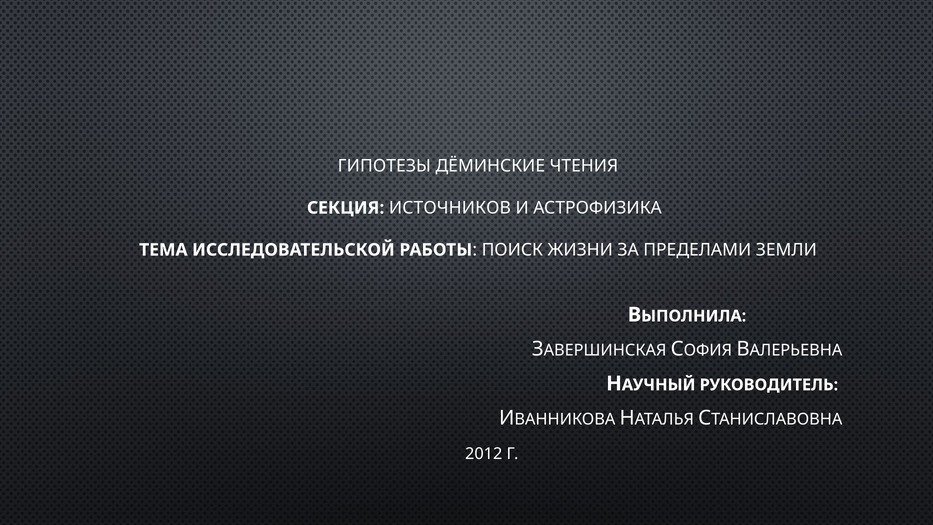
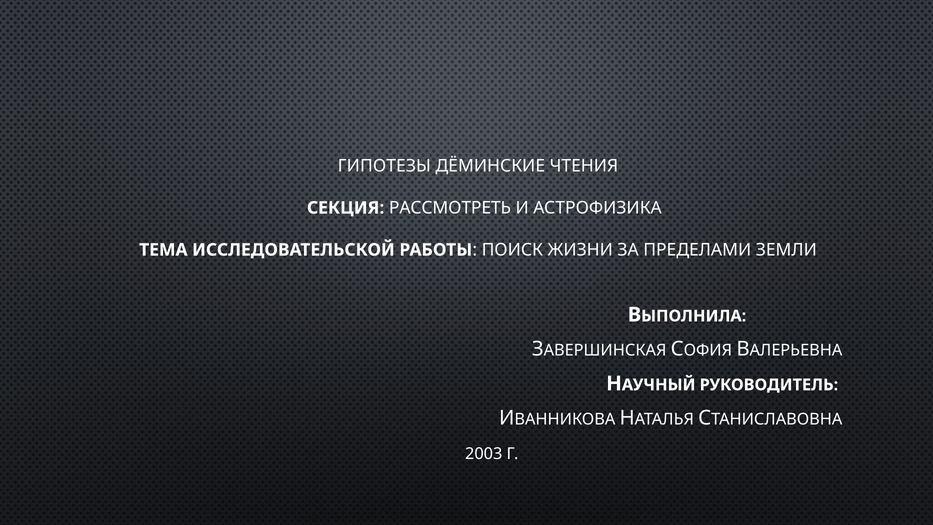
ИСТОЧНИКОВ: ИСТОЧНИКОВ -> РАССМОТРЕТЬ (450, 208)
2012: 2012 -> 2003 (484, 454)
